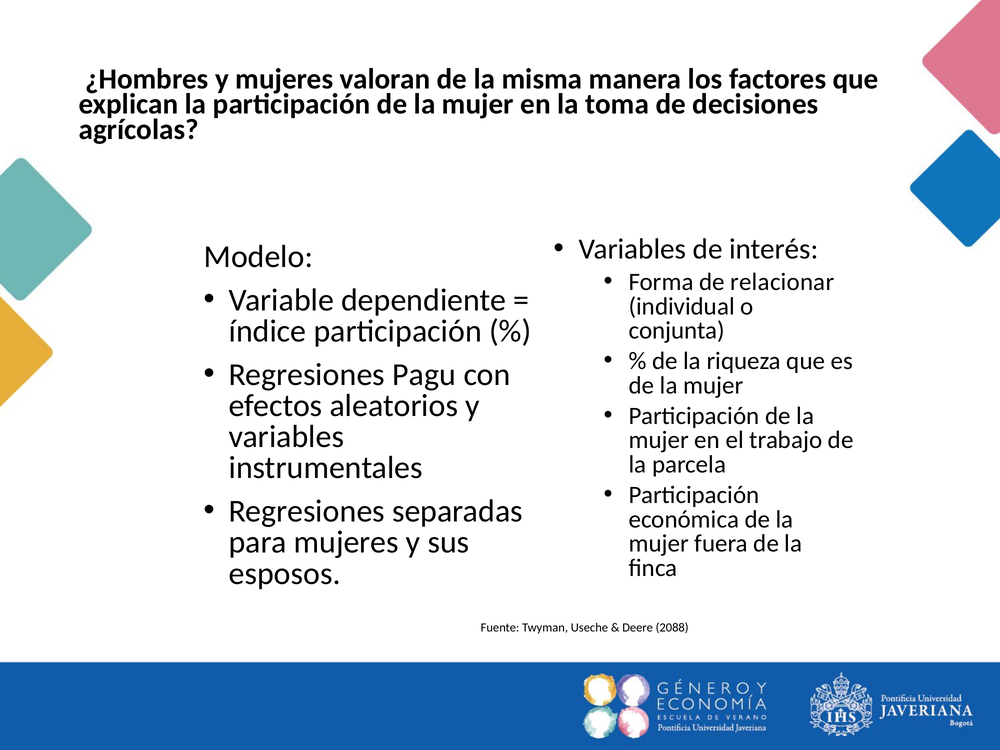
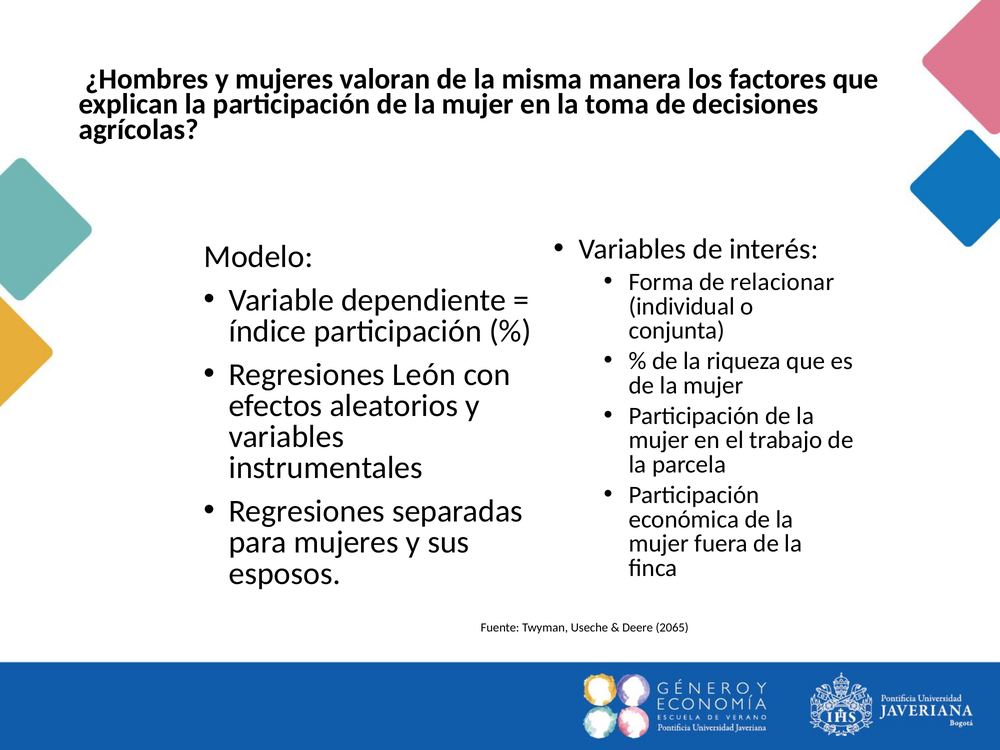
Pagu: Pagu -> León (424, 375)
2088: 2088 -> 2065 (672, 628)
